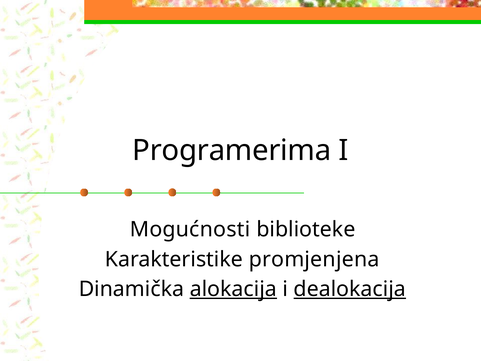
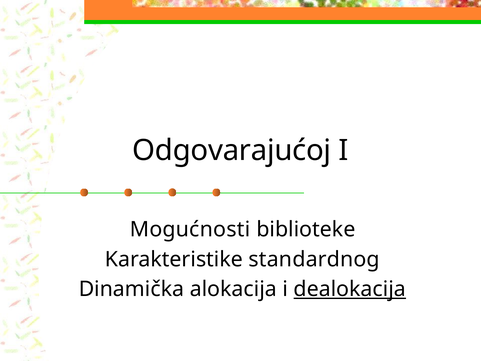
Programerima: Programerima -> Odgovarajućoj (232, 150)
promjenjena: promjenjena -> standardnog (314, 259)
alokacija underline: present -> none (233, 289)
